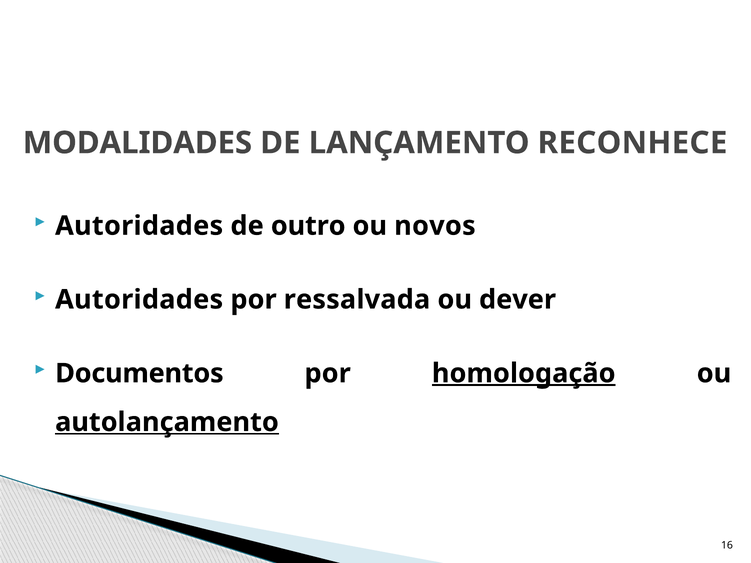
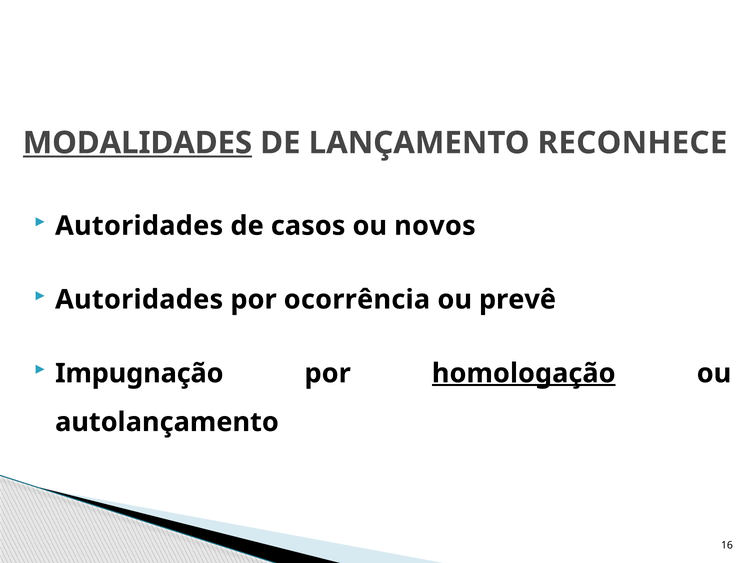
MODALIDADES underline: none -> present (137, 143)
outro: outro -> casos (308, 226)
ressalvada: ressalvada -> ocorrência (357, 300)
dever: dever -> prevê (518, 300)
Documentos: Documentos -> Impugnação (139, 374)
autolançamento underline: present -> none (167, 422)
